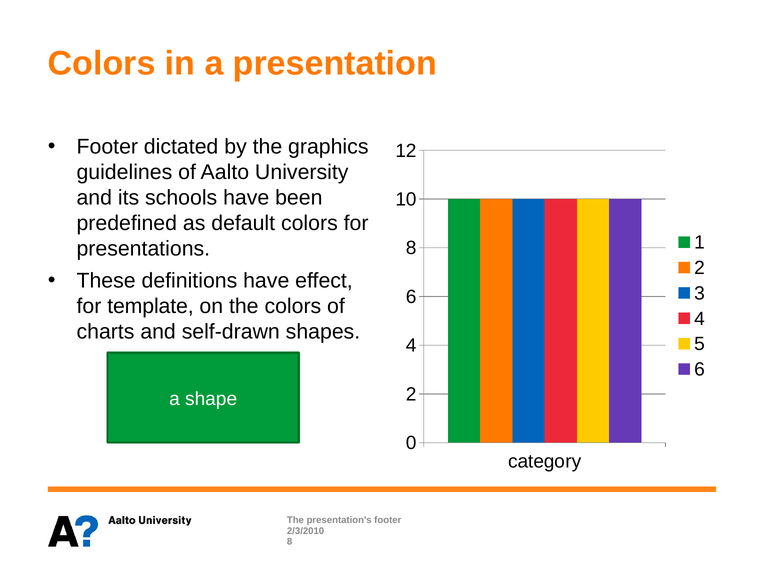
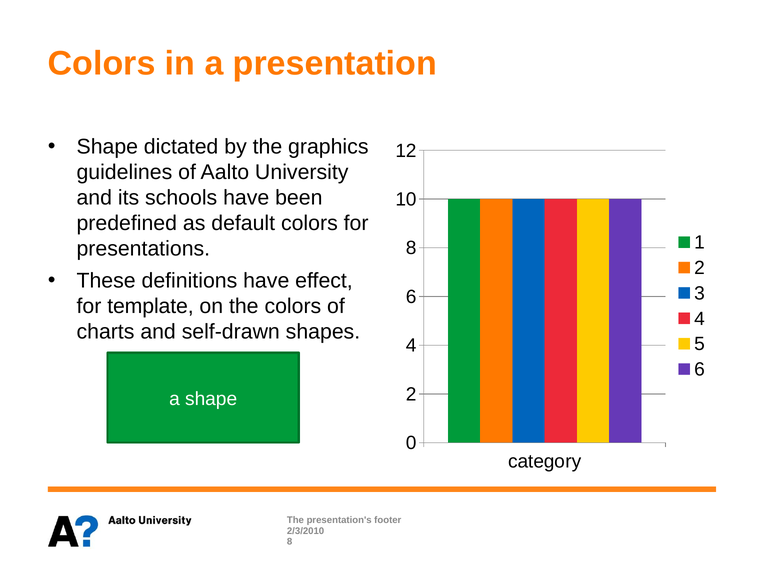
Footer: Footer -> Shape (107, 147)
